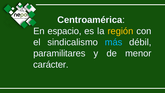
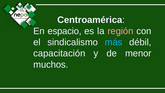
región colour: yellow -> pink (120, 31)
paramilitares: paramilitares -> capacitación (59, 53)
carácter: carácter -> muchos (51, 64)
